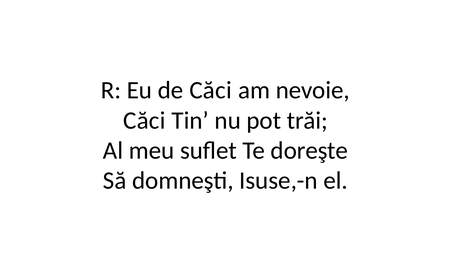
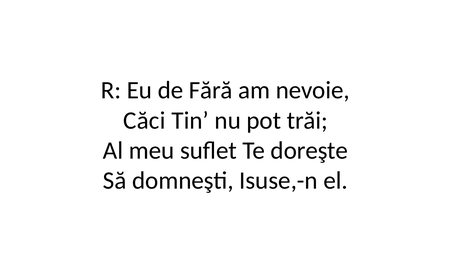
de Căci: Căci -> Fără (211, 90)
